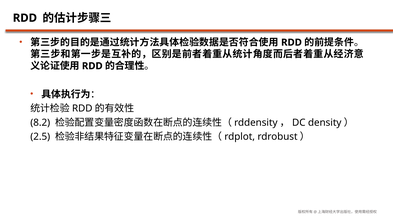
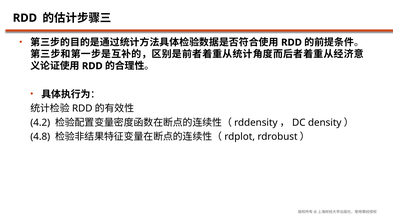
8.2: 8.2 -> 4.2 (40, 123)
2.5: 2.5 -> 4.8 (40, 137)
